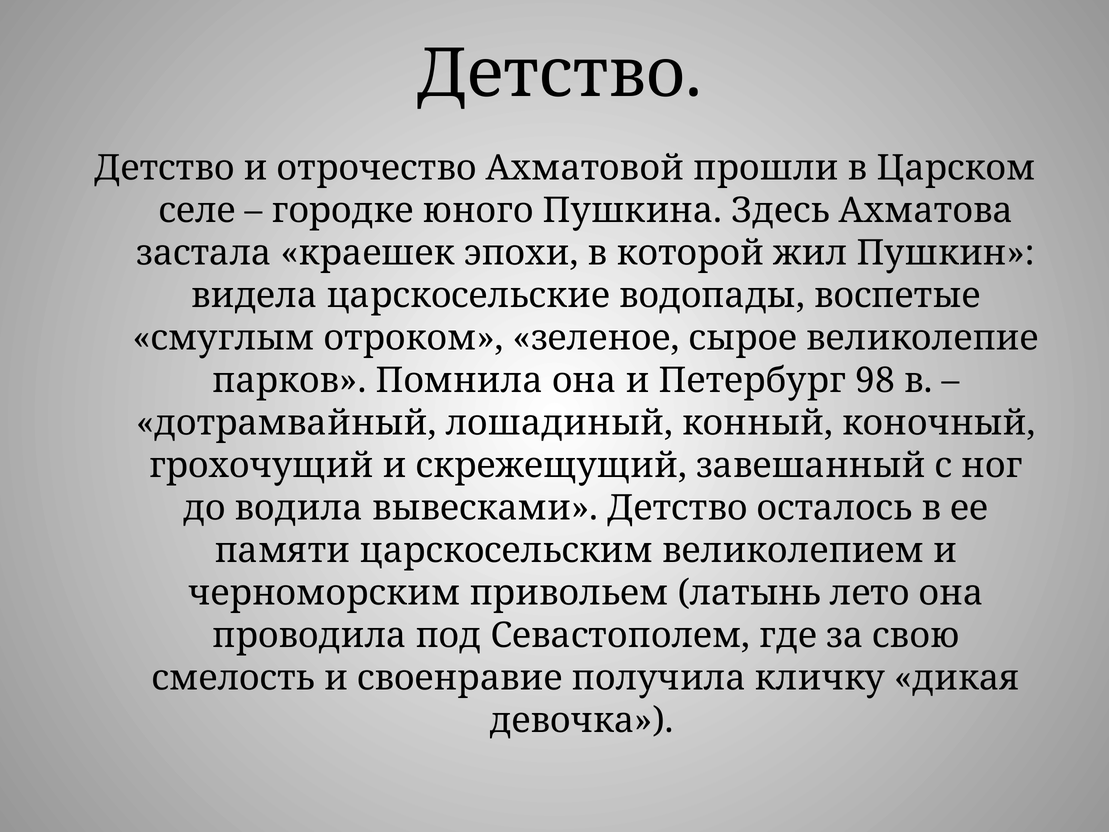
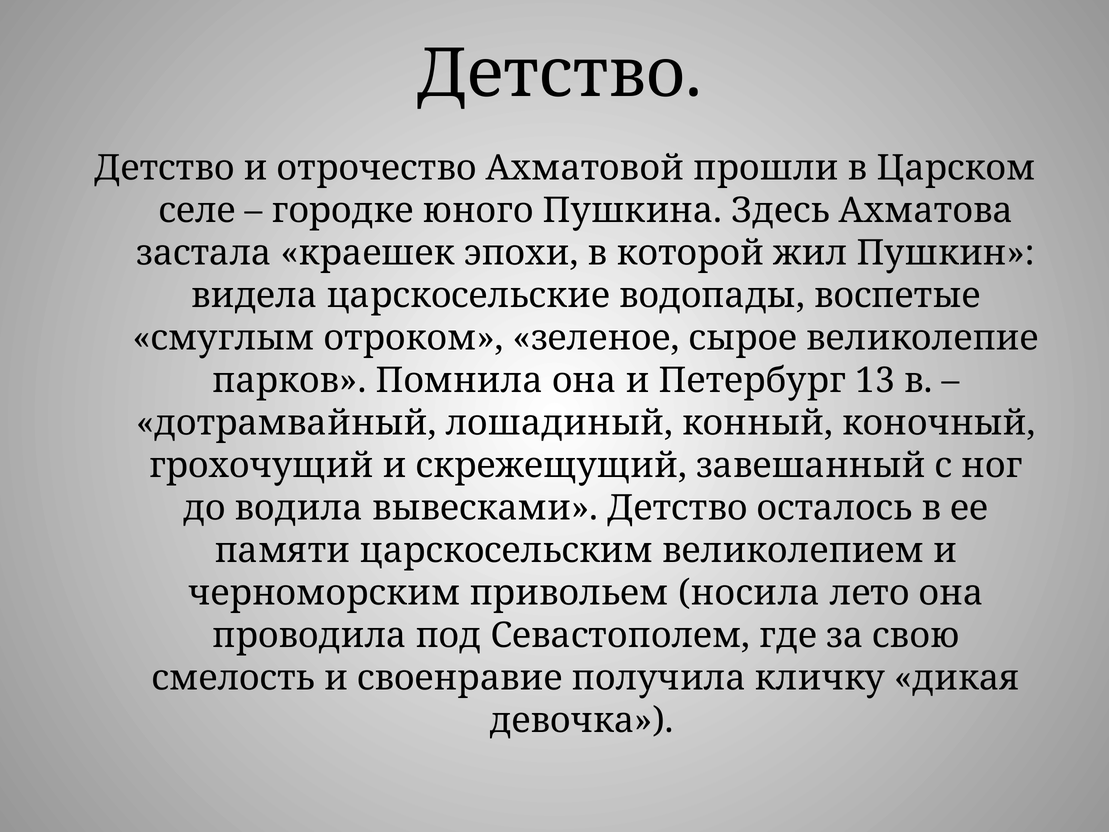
98: 98 -> 13 (875, 380)
латынь: латынь -> носила (749, 593)
